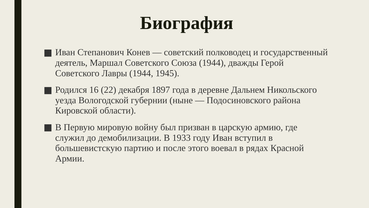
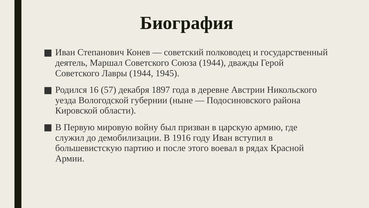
22: 22 -> 57 (109, 90)
Дальнем: Дальнем -> Австрии (248, 90)
1933: 1933 -> 1916 (181, 137)
